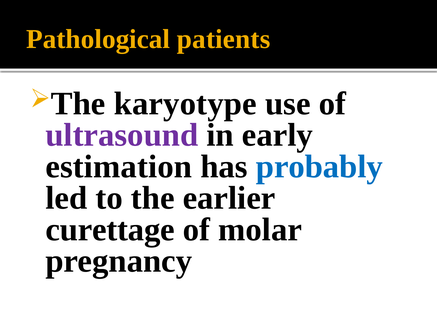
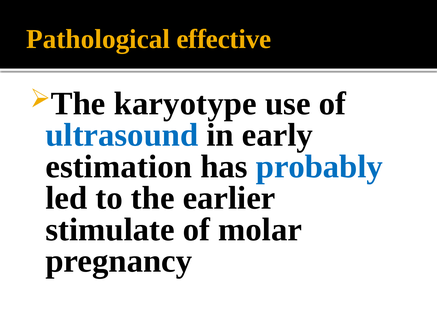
patients: patients -> effective (224, 39)
ultrasound colour: purple -> blue (122, 135)
curettage: curettage -> stimulate (110, 229)
